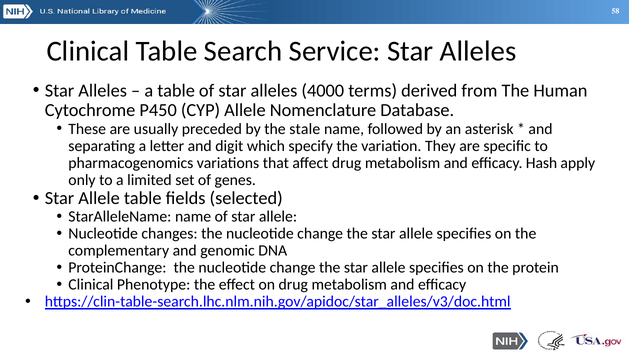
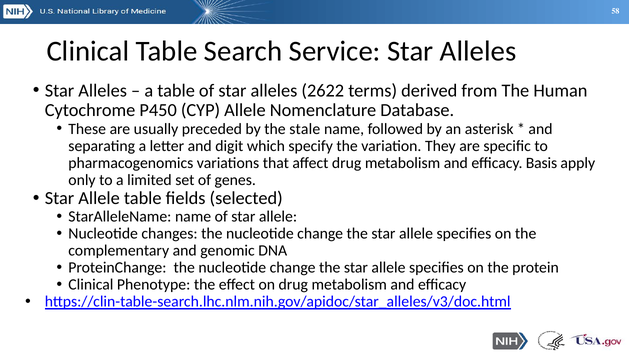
4000: 4000 -> 2622 (323, 91)
Hash: Hash -> Basis (542, 163)
